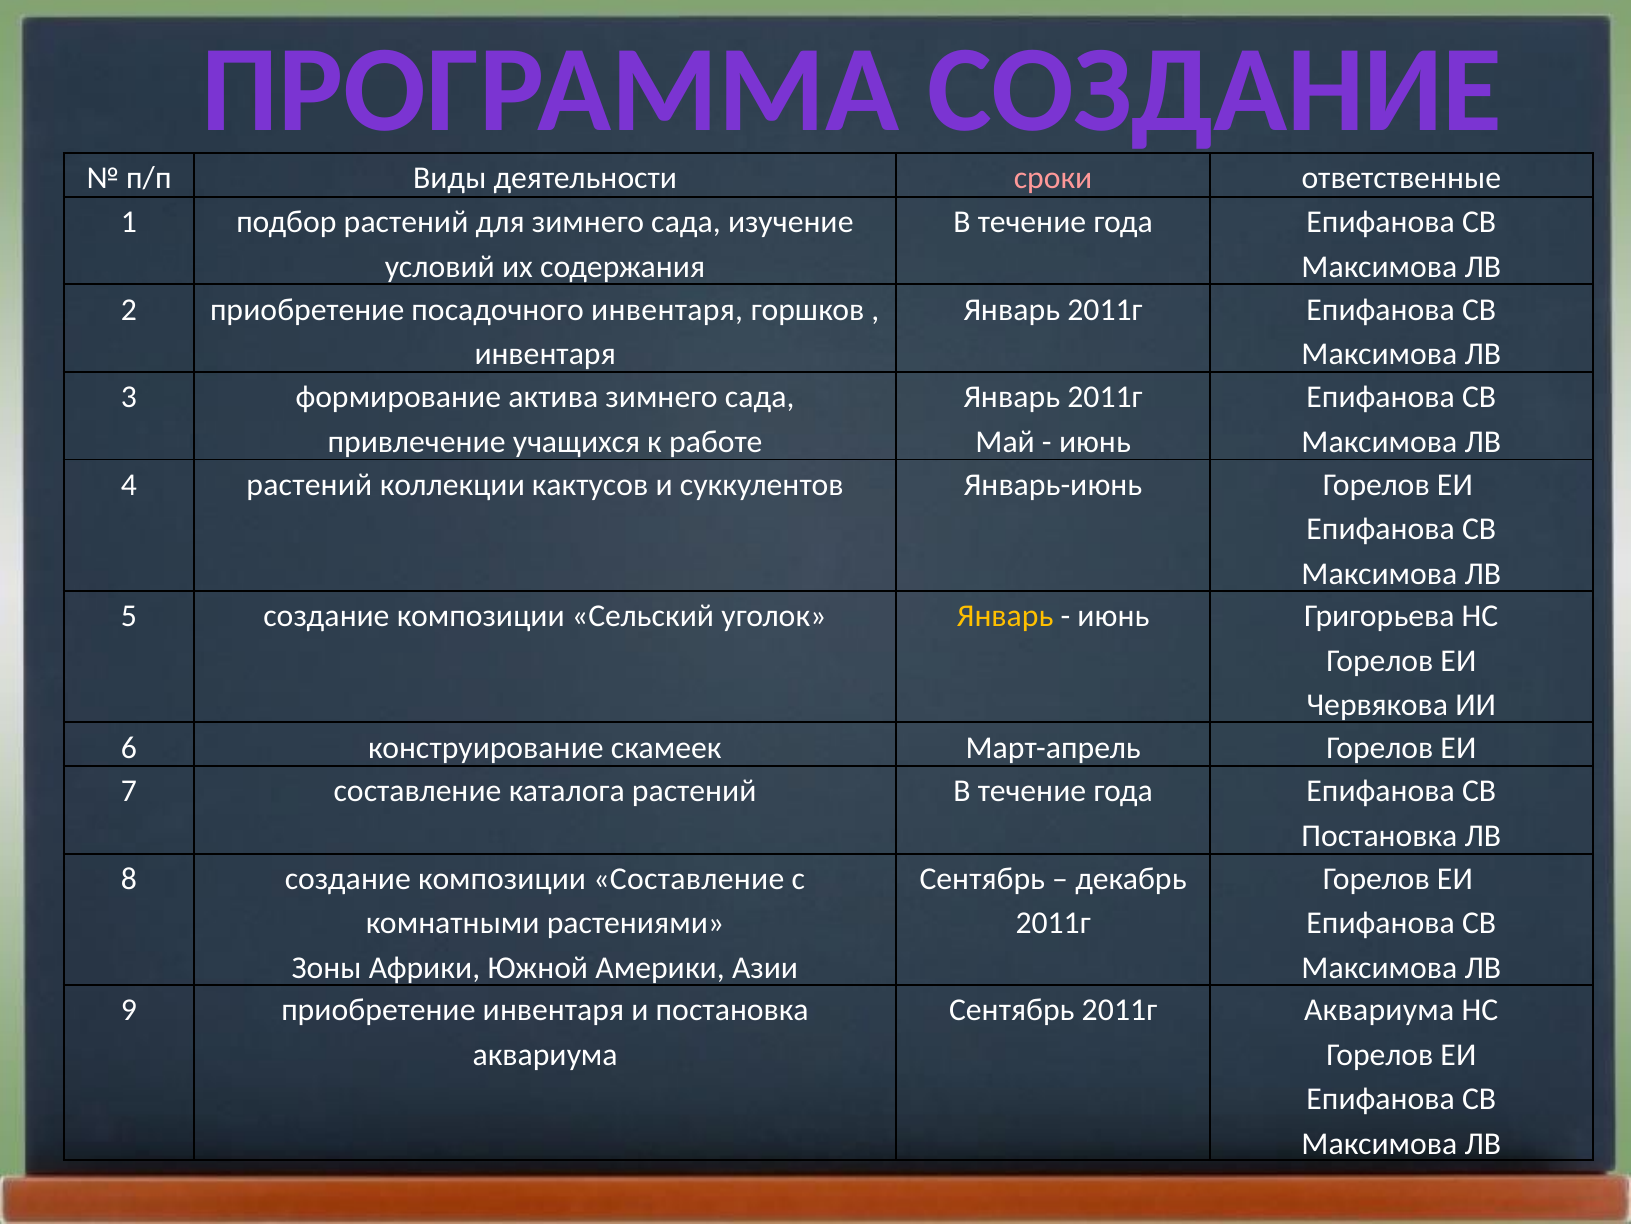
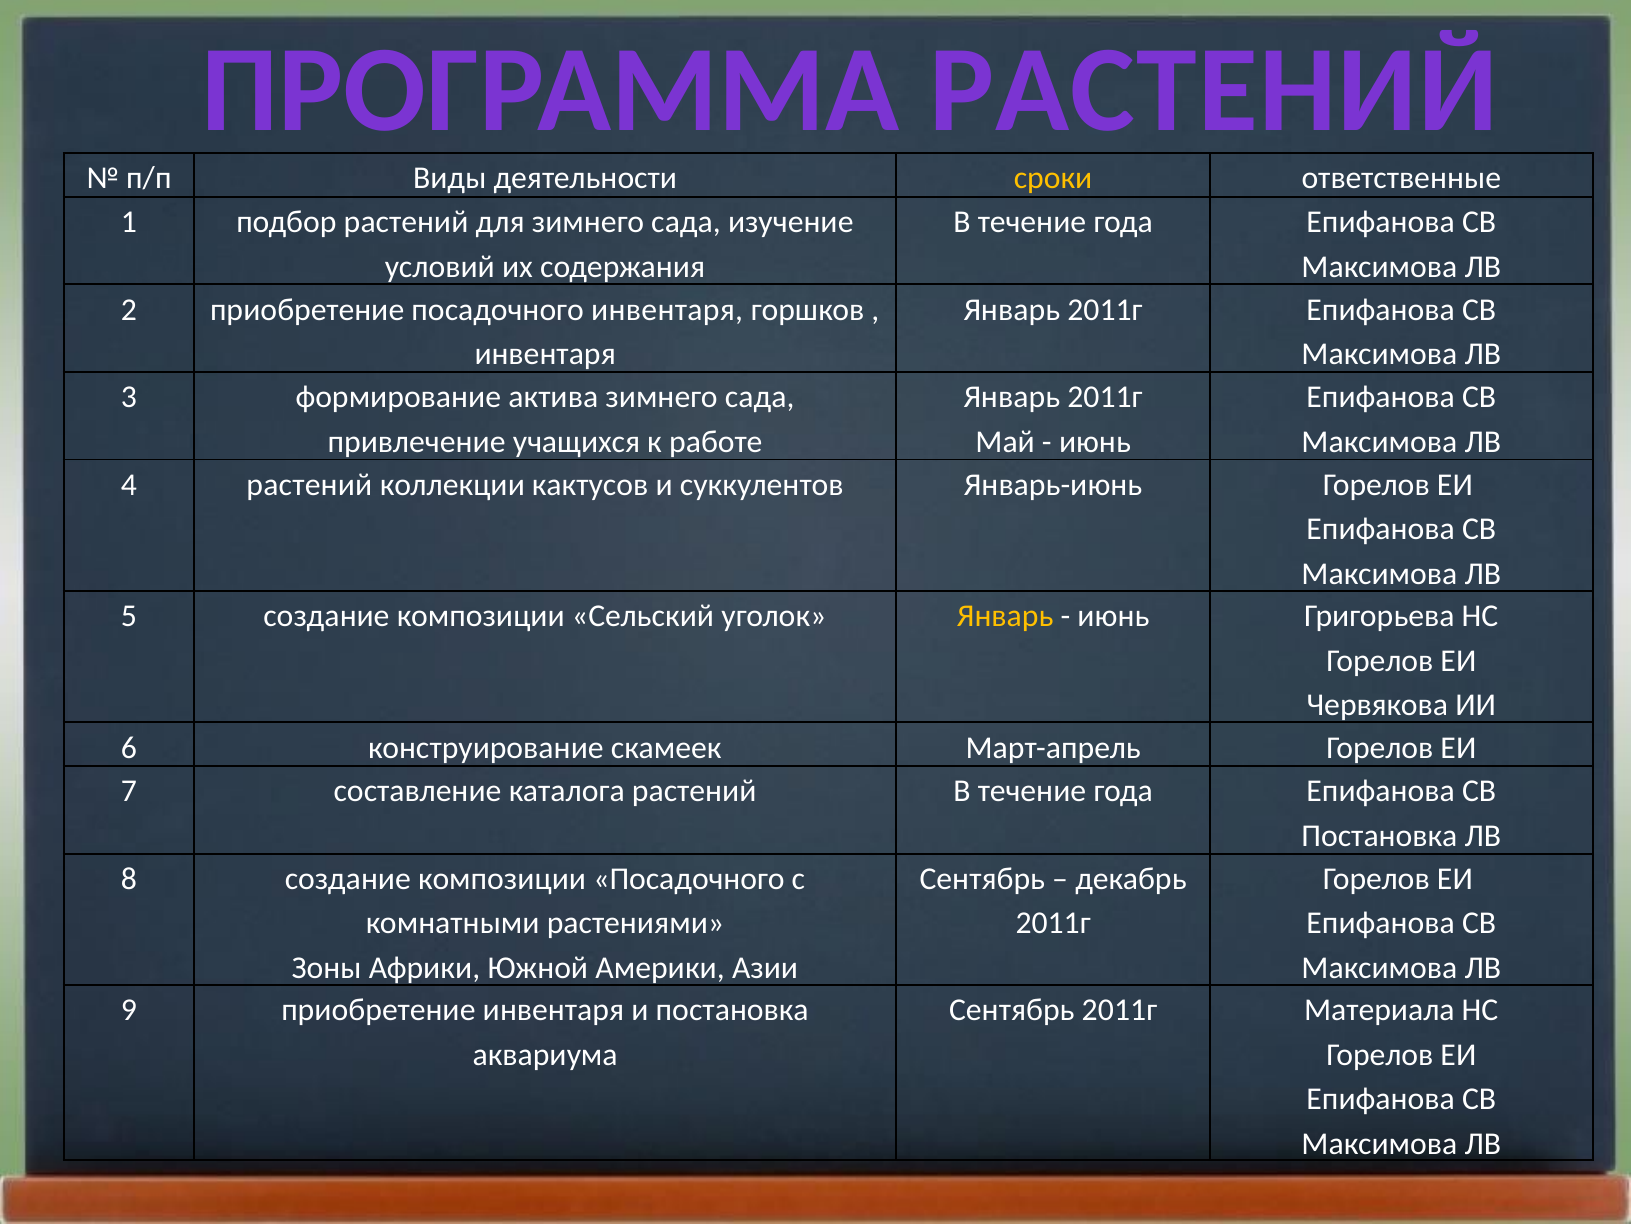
ПРОГРАММА СОЗДАНИЕ: СОЗДАНИЕ -> РАСТЕНИЙ (1214, 90)
сроки colour: pink -> yellow (1053, 178)
композиции Составление: Составление -> Посадочного (689, 879)
2011г Аквариума: Аквариума -> Материала (1379, 1010)
